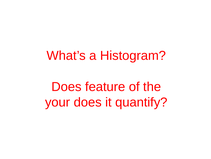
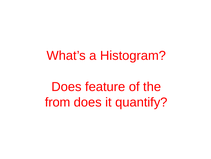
your: your -> from (58, 102)
